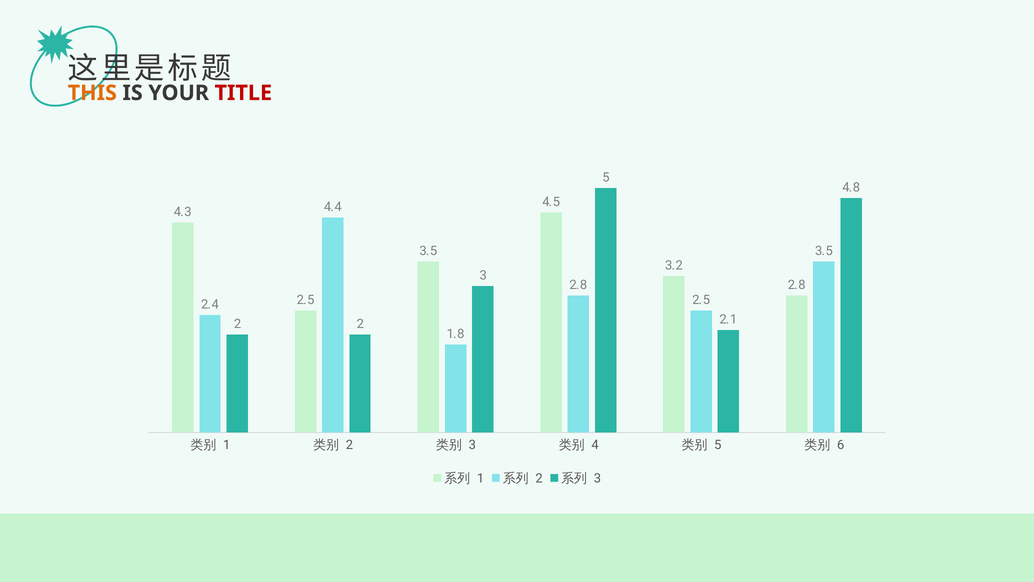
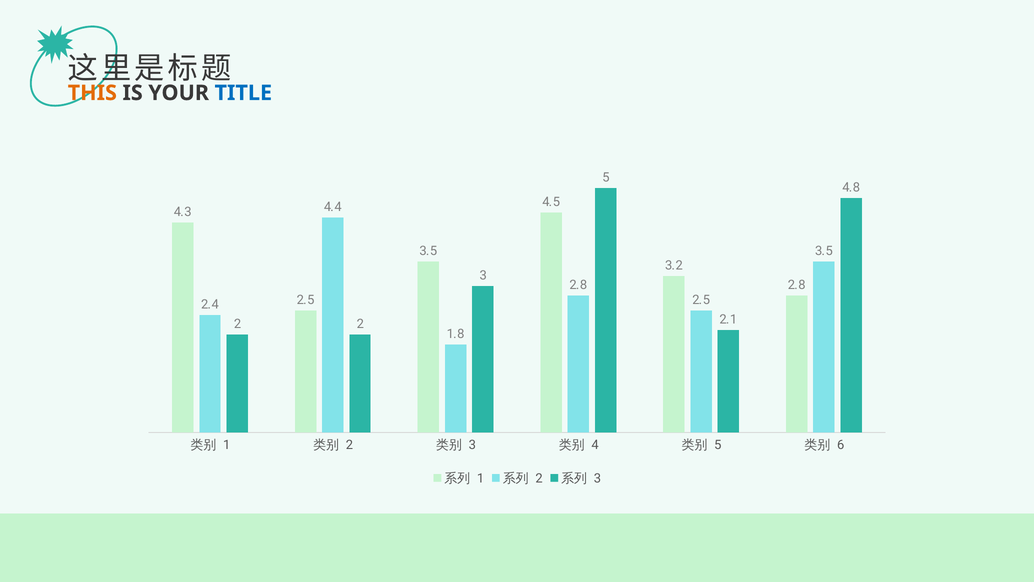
TITLE colour: red -> blue (243, 93)
